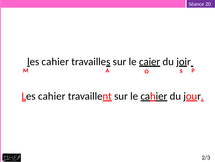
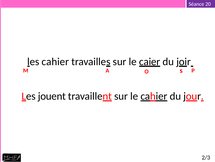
cahier: cahier -> jouent (52, 96)
